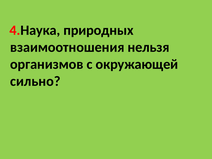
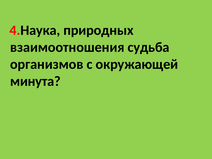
нельзя: нельзя -> судьба (149, 47)
сильно: сильно -> минута (35, 81)
